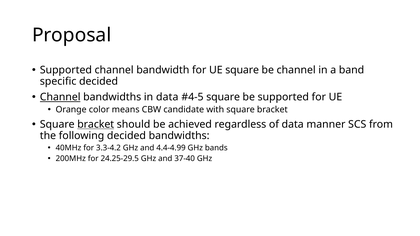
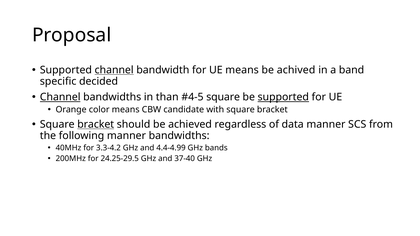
channel underline: none -> present (114, 70)
UE square: square -> means (242, 70)
be channel: channel -> achived (296, 70)
in data: data -> than (167, 97)
supported underline: none -> present (283, 97)
following decided: decided -> manner (126, 136)
